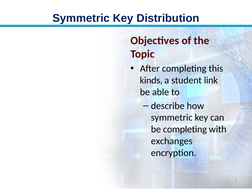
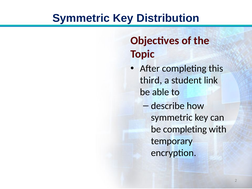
kinds: kinds -> third (151, 80)
exchanges: exchanges -> temporary (172, 141)
